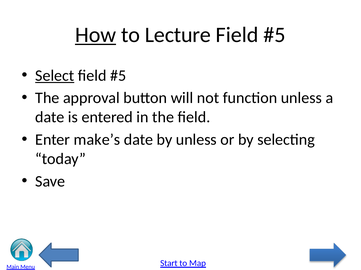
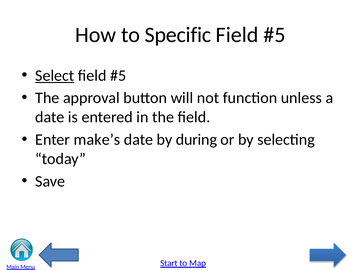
How underline: present -> none (96, 35)
Lecture: Lecture -> Specific (178, 35)
by unless: unless -> during (196, 140)
